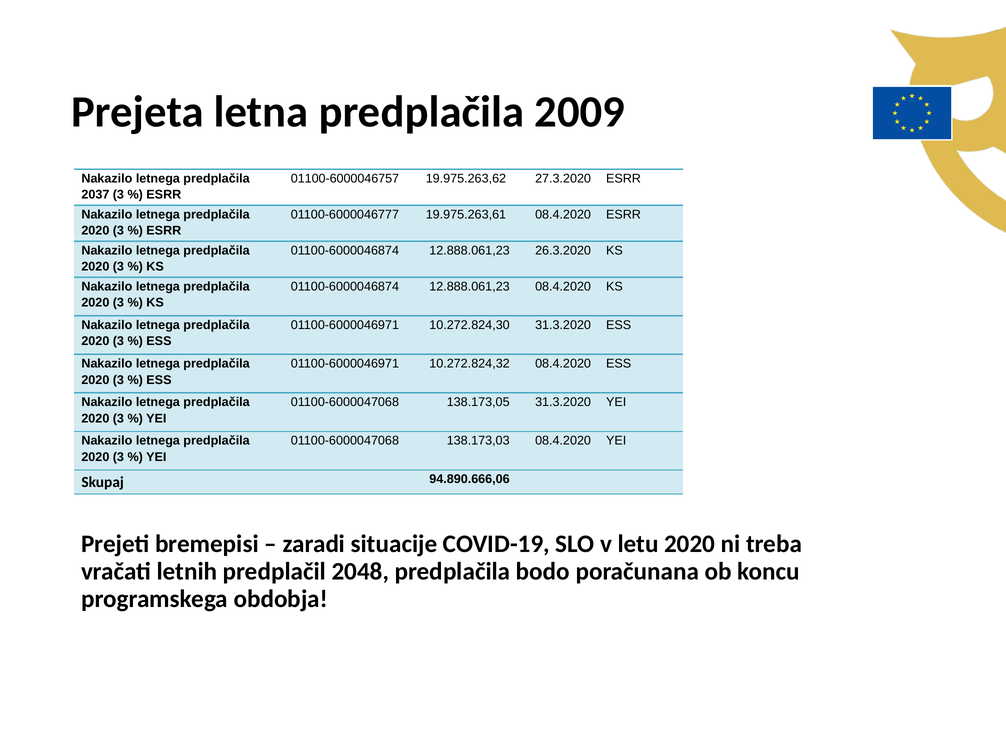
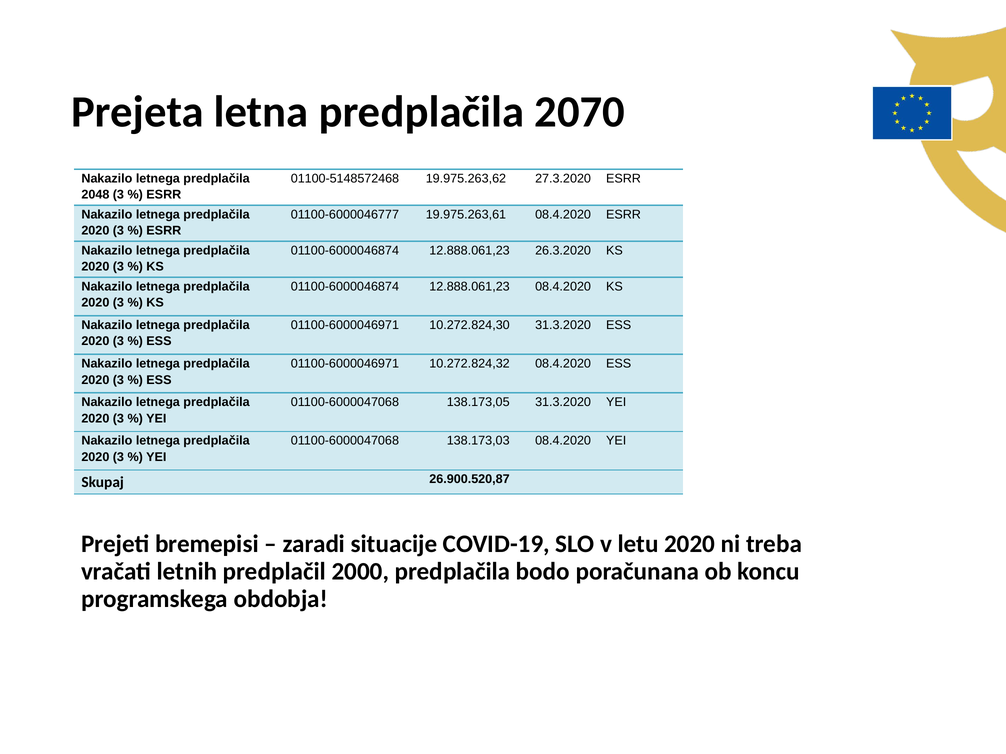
2009: 2009 -> 2070 (580, 112)
01100-6000046757: 01100-6000046757 -> 01100-5148572468 (345, 179)
2037: 2037 -> 2048 (95, 195)
94.890.666,06: 94.890.666,06 -> 26.900.520,87 (470, 480)
2048: 2048 -> 2000 (360, 572)
